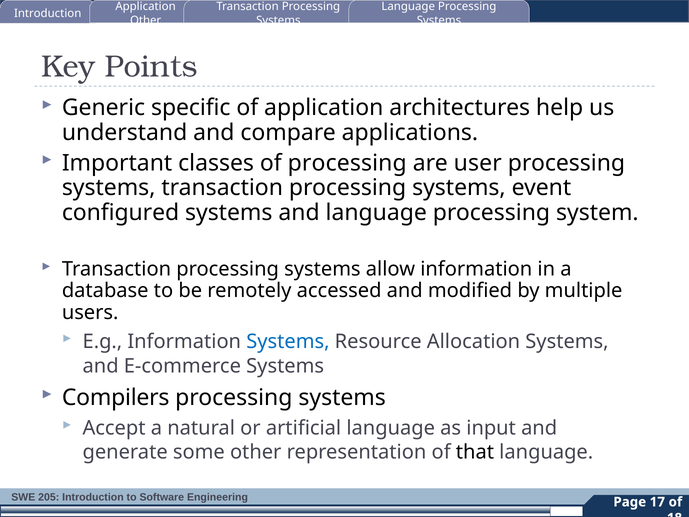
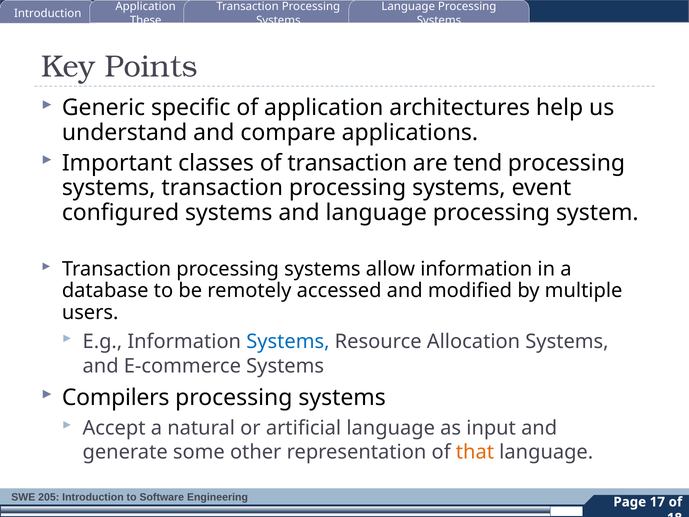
Other: Other -> These (146, 20)
of processing: processing -> transaction (347, 163)
user: user -> tend (478, 163)
that colour: black -> orange (475, 452)
